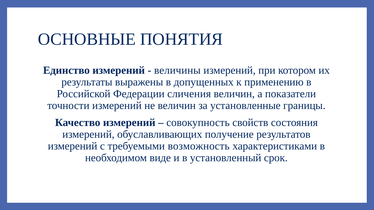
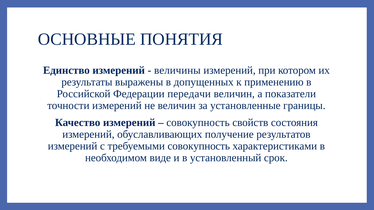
сличения: сличения -> передачи (189, 94)
требуемыми возможность: возможность -> совокупность (199, 146)
